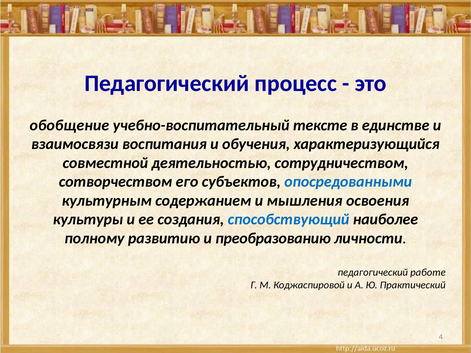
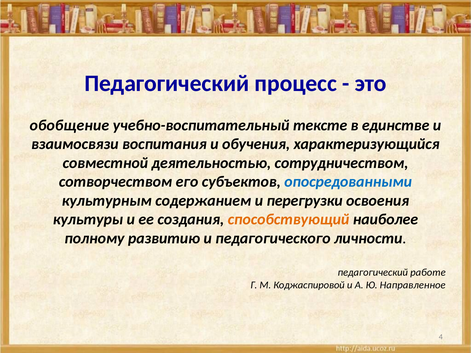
мышления: мышления -> перегрузки (305, 201)
способствующий colour: blue -> orange (288, 220)
преобразованию: преобразованию -> педагогического (273, 238)
Практический: Практический -> Направленное (413, 285)
